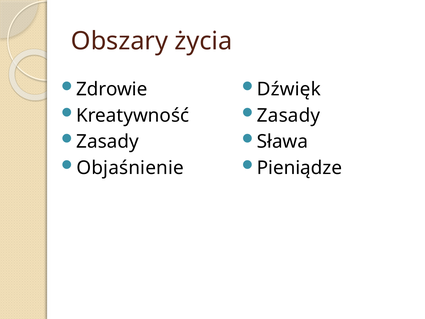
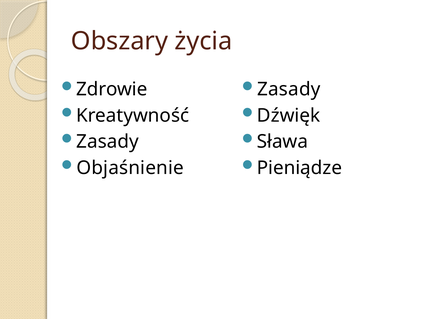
Dźwięk: Dźwięk -> Zasady (289, 89)
Zasady: Zasady -> Dźwięk (289, 115)
